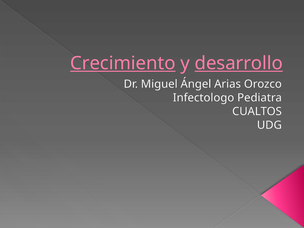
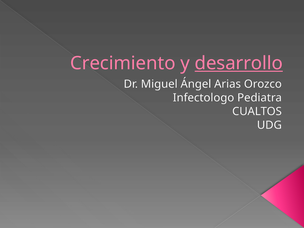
Crecimiento underline: present -> none (123, 63)
